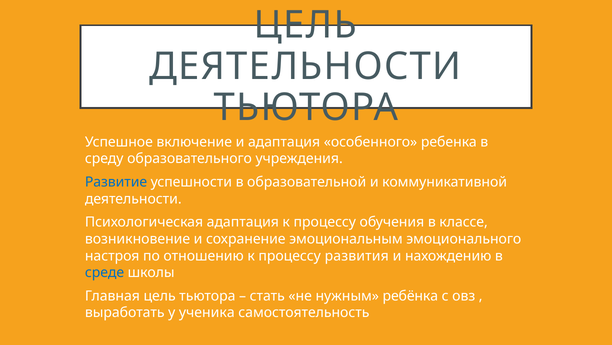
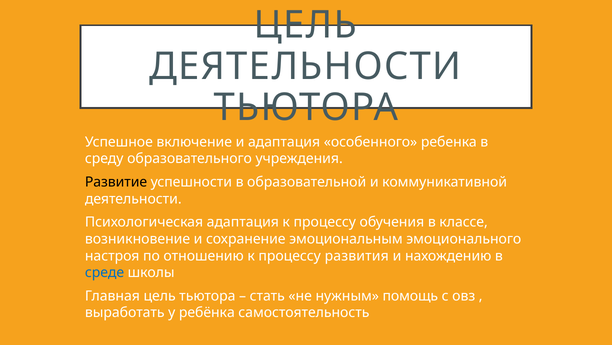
Развитие colour: blue -> black (116, 182)
ребёнка: ребёнка -> помощь (410, 295)
ученика: ученика -> ребёнка (207, 312)
